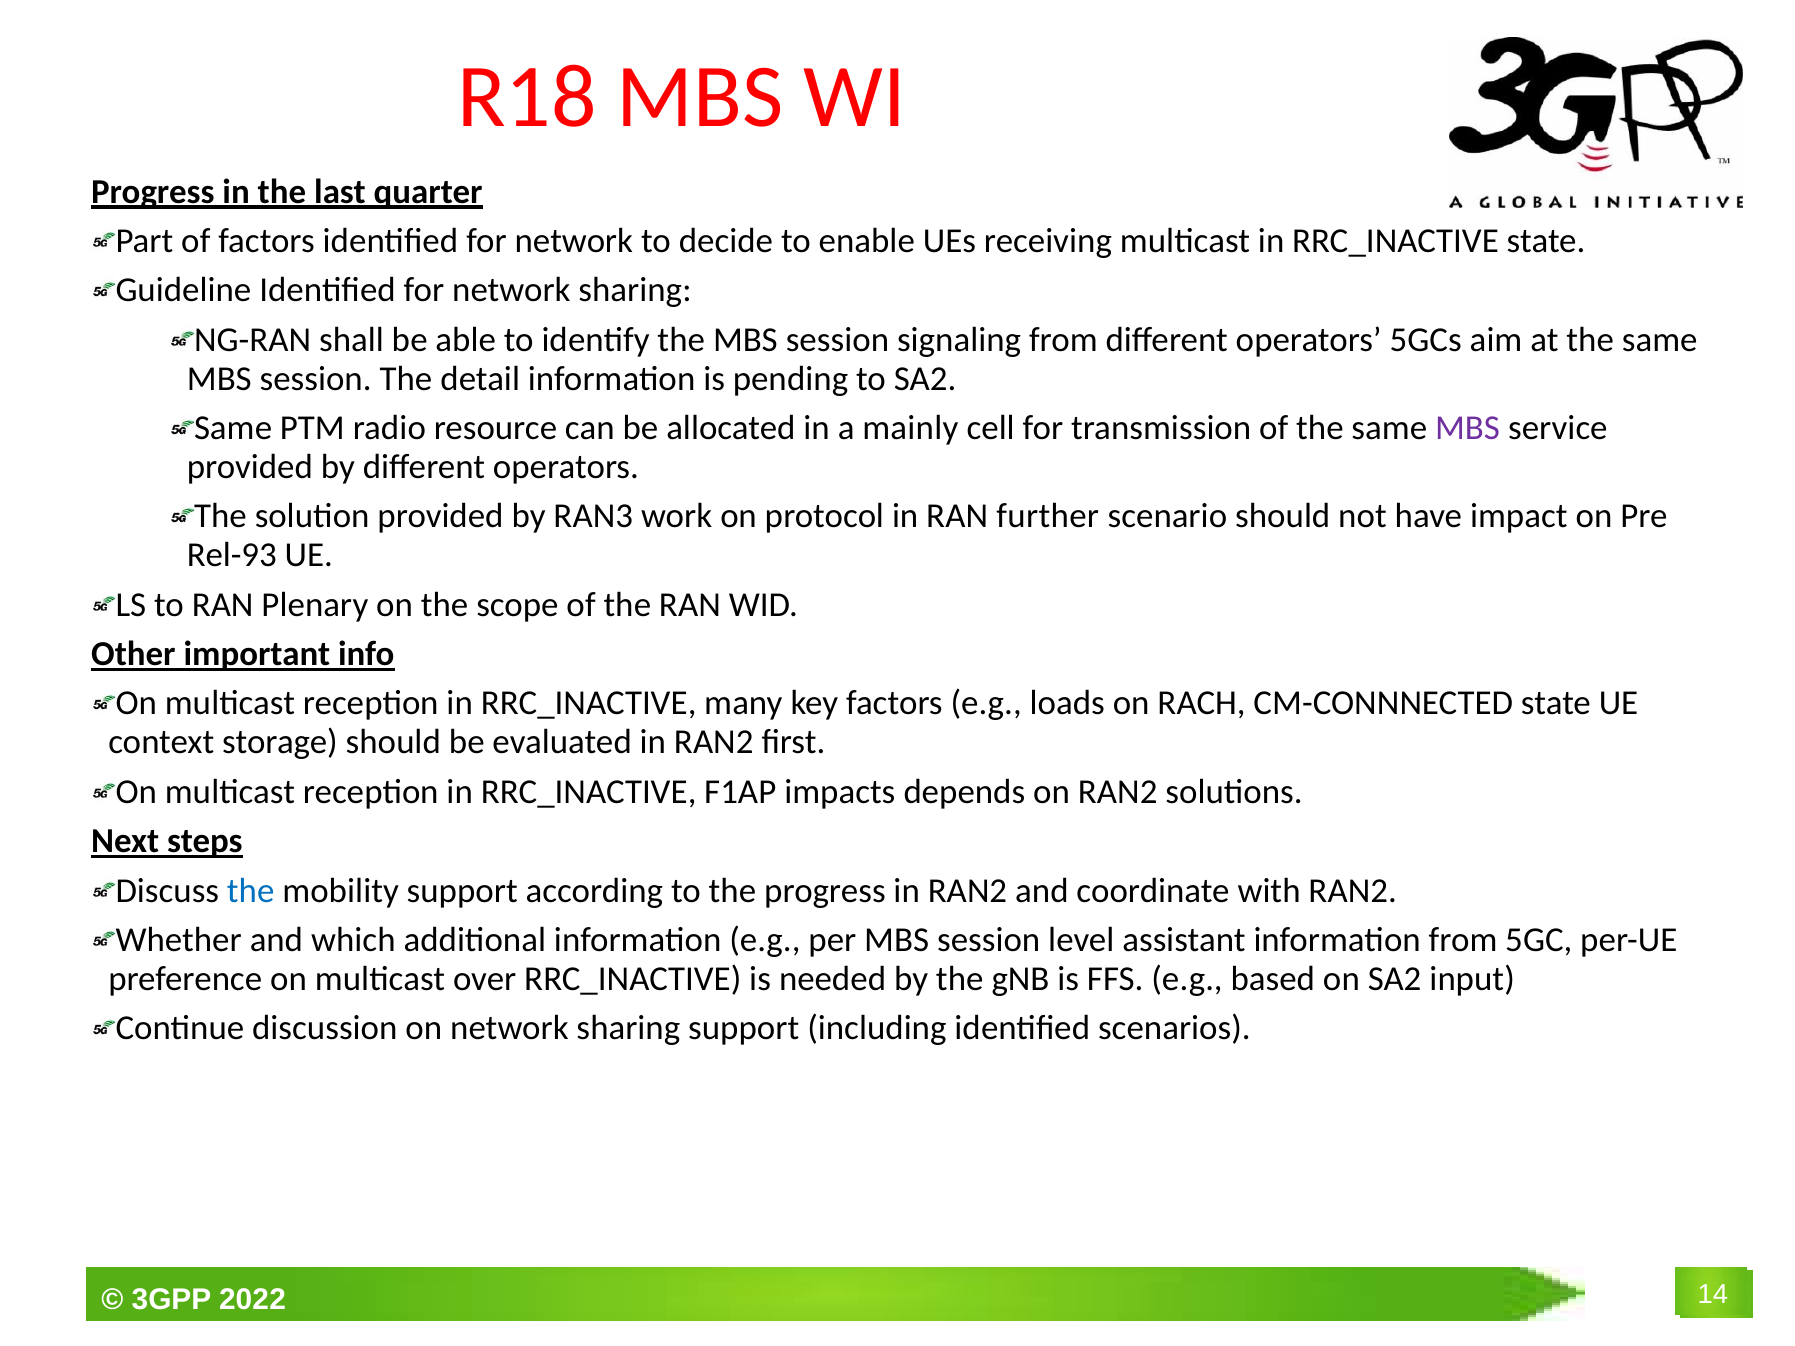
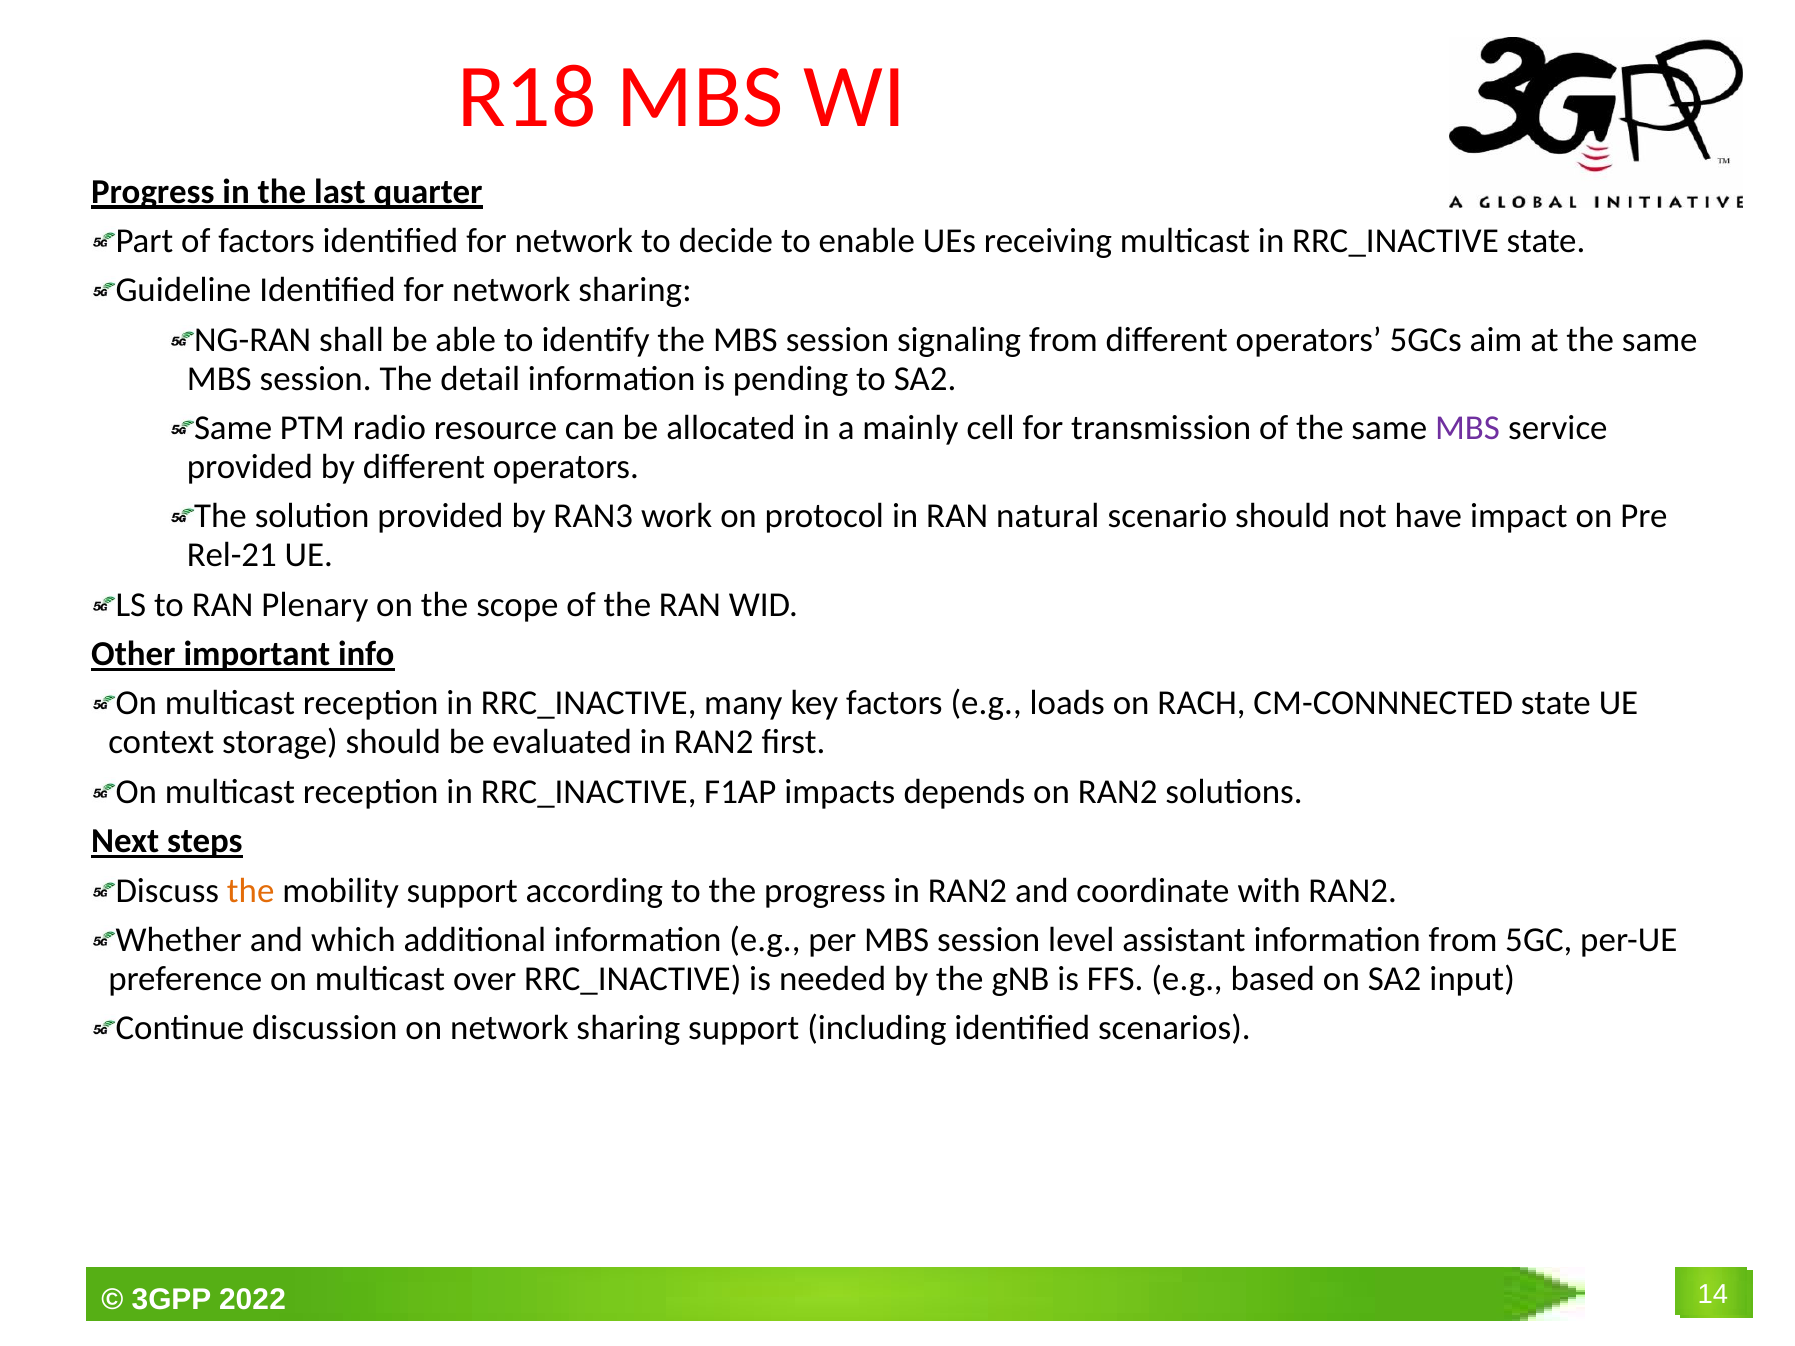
further: further -> natural (1048, 516)
Rel-93: Rel-93 -> Rel-21 (232, 555)
the colour: blue -> orange (251, 891)
